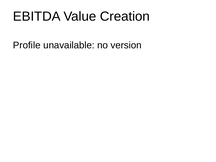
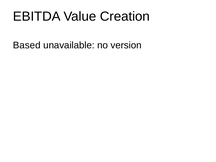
Profile: Profile -> Based (27, 45)
